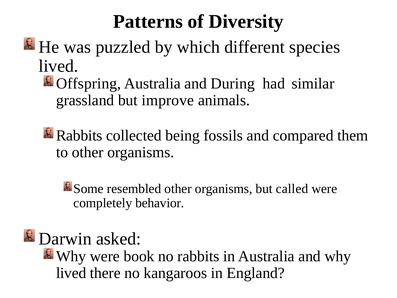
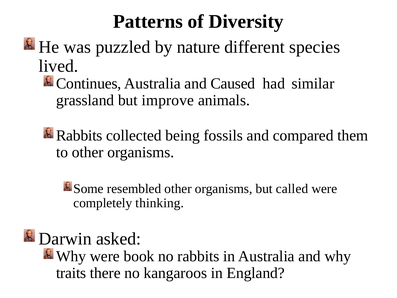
which: which -> nature (198, 47)
Offspring: Offspring -> Continues (89, 84)
During: During -> Caused (233, 84)
behavior: behavior -> thinking (160, 203)
lived: lived -> traits (71, 273)
